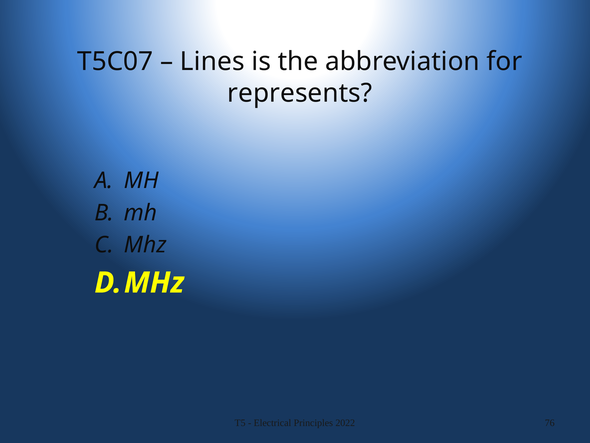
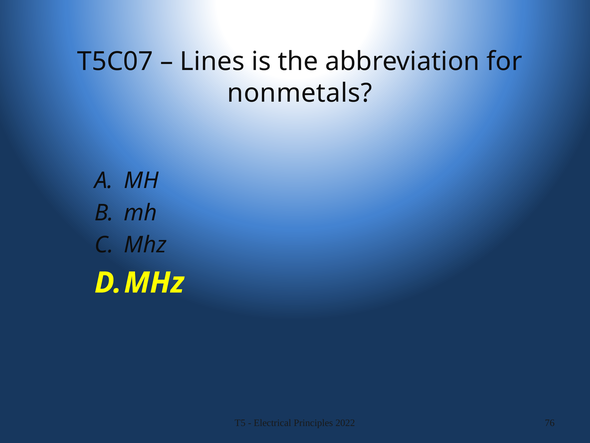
represents: represents -> nonmetals (300, 93)
